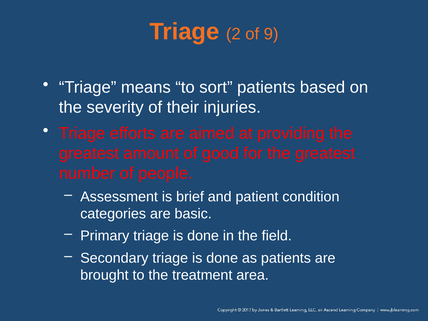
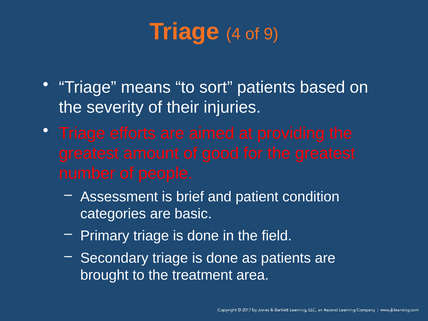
2: 2 -> 4 (233, 34)
